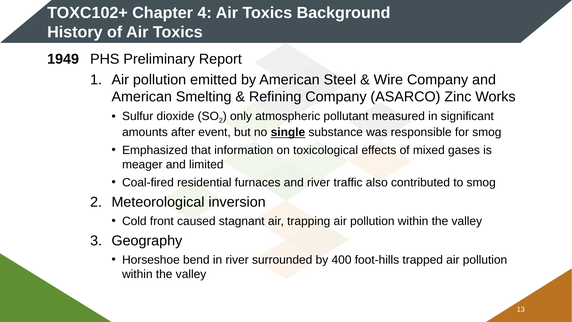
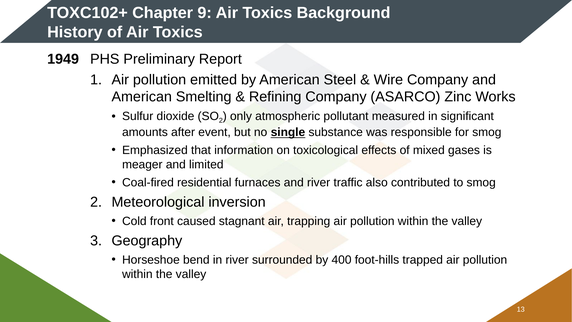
4: 4 -> 9 (205, 13)
